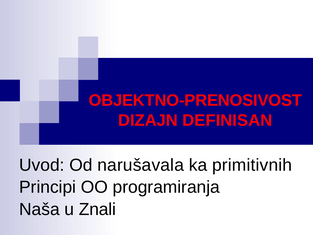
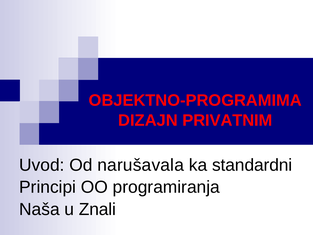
OBJEKTNO-PRENOSIVOST: OBJEKTNO-PRENOSIVOST -> OBJEKTNO-PROGRAMIMA (195, 100)
DEFINISAN: DEFINISAN -> PRIVATNIM (227, 120)
primitivnih: primitivnih -> standardni (252, 165)
